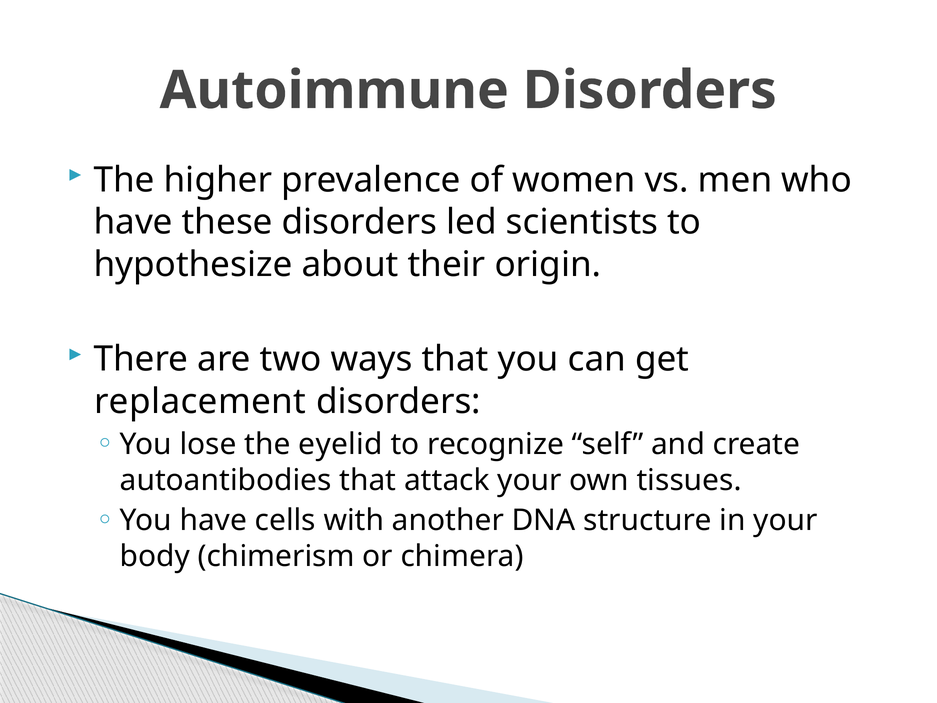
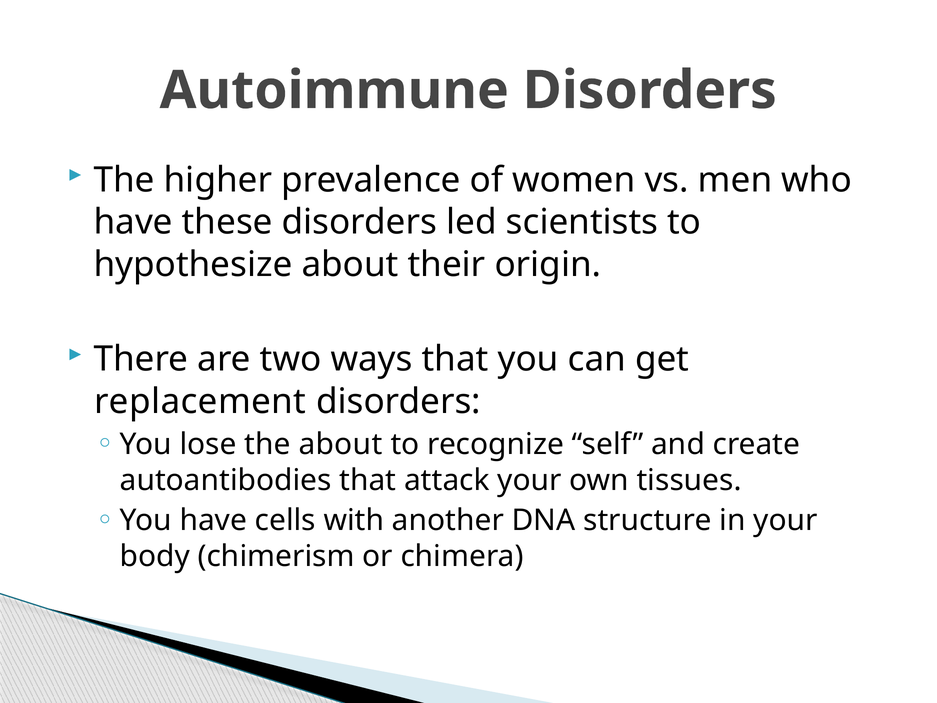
the eyelid: eyelid -> about (340, 444)
